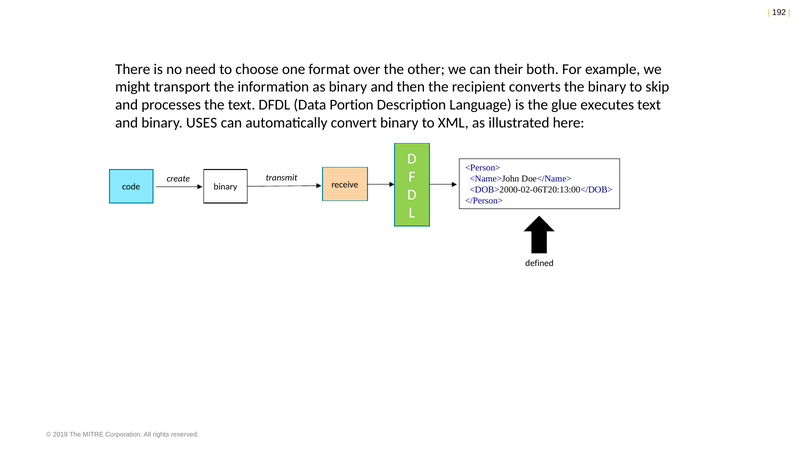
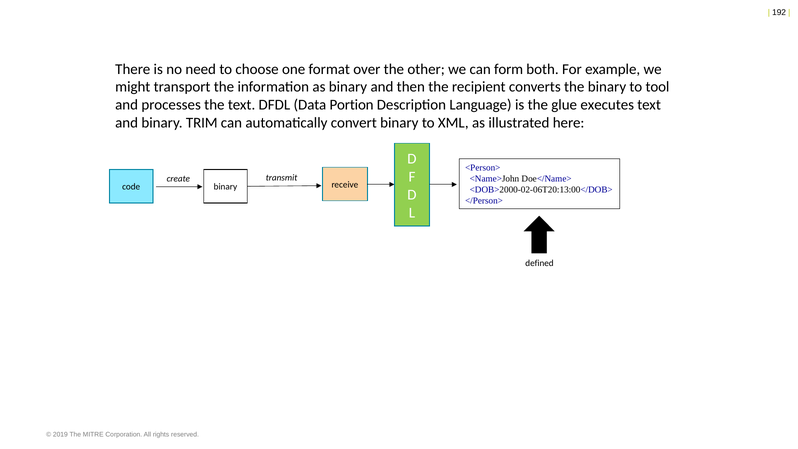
their: their -> form (509, 69)
skip: skip -> tool (657, 87)
USES: USES -> TRIM (202, 123)
